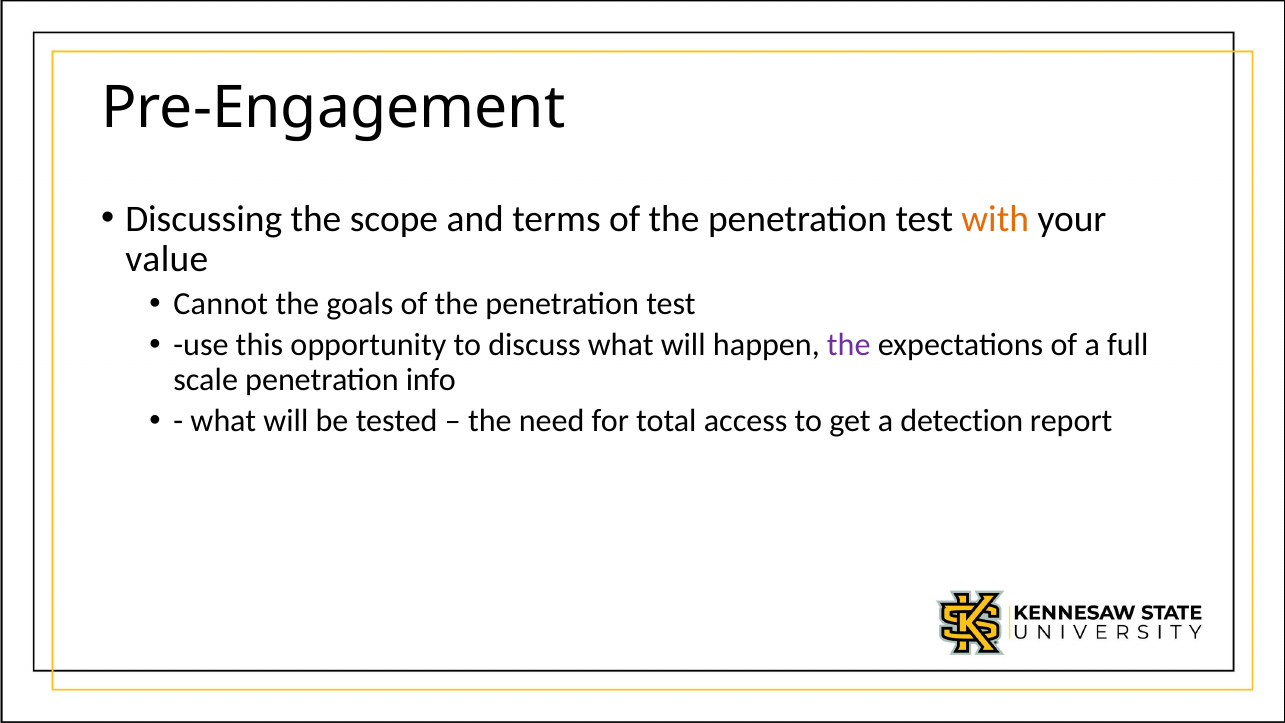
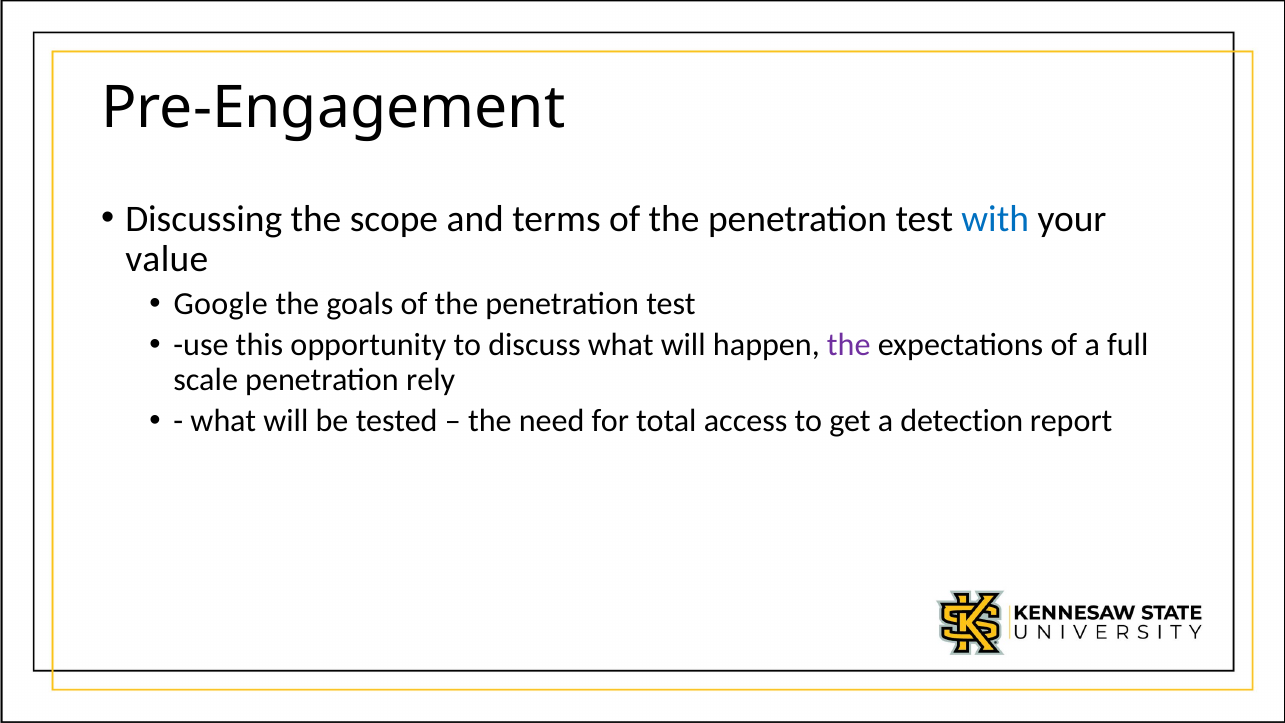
with colour: orange -> blue (995, 219)
Cannot: Cannot -> Google (221, 304)
info: info -> rely (431, 380)
